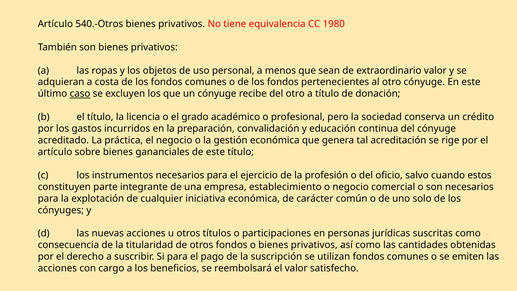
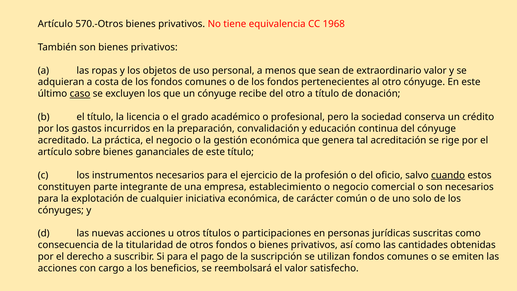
540.-Otros: 540.-Otros -> 570.-Otros (99, 24)
1980: 1980 -> 1968 (334, 24)
cuando underline: none -> present (448, 175)
